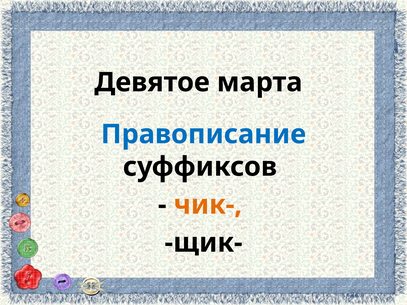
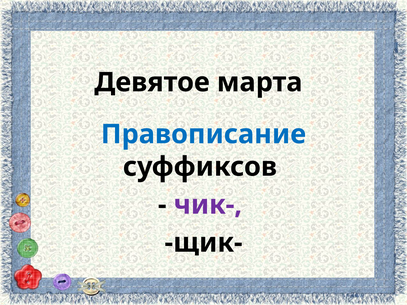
чик- colour: orange -> purple (208, 205)
